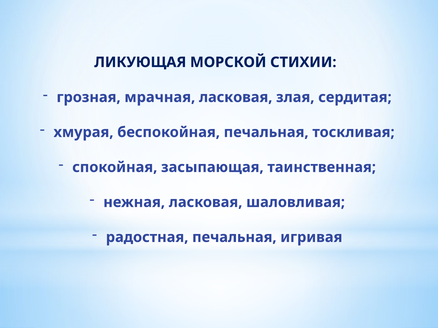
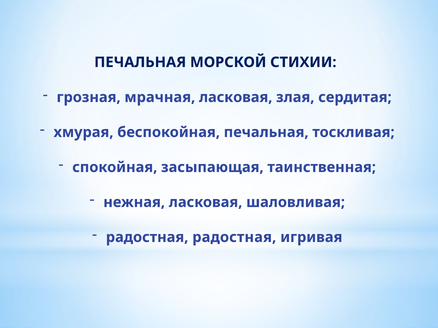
ЛИКУЮЩАЯ: ЛИКУЮЩАЯ -> ПЕЧАЛЬНАЯ (140, 62)
радостная печальная: печальная -> радостная (234, 238)
